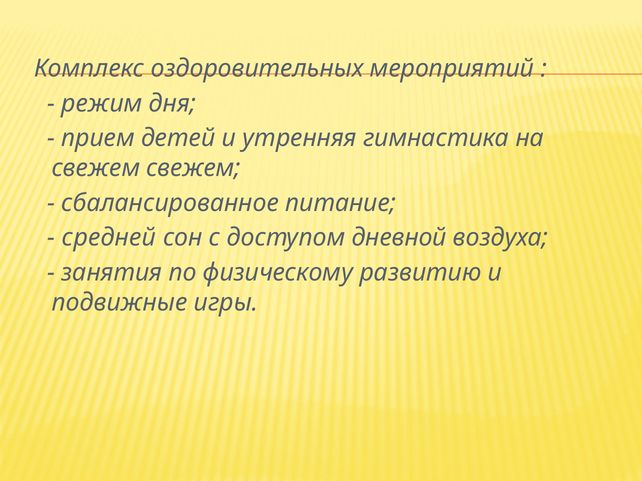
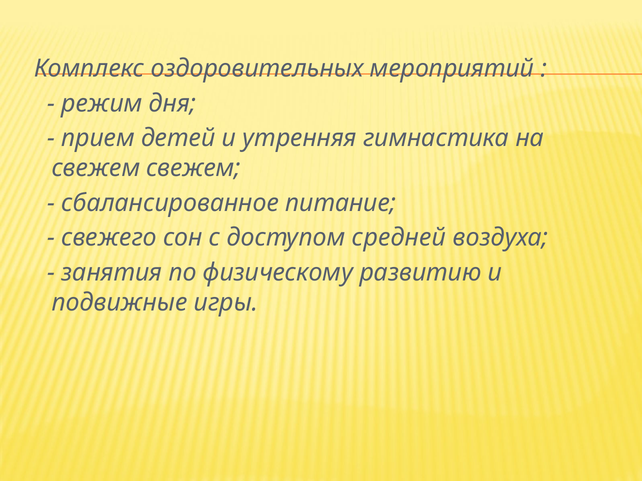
средней: средней -> свежего (109, 238)
дневной: дневной -> средней (399, 238)
